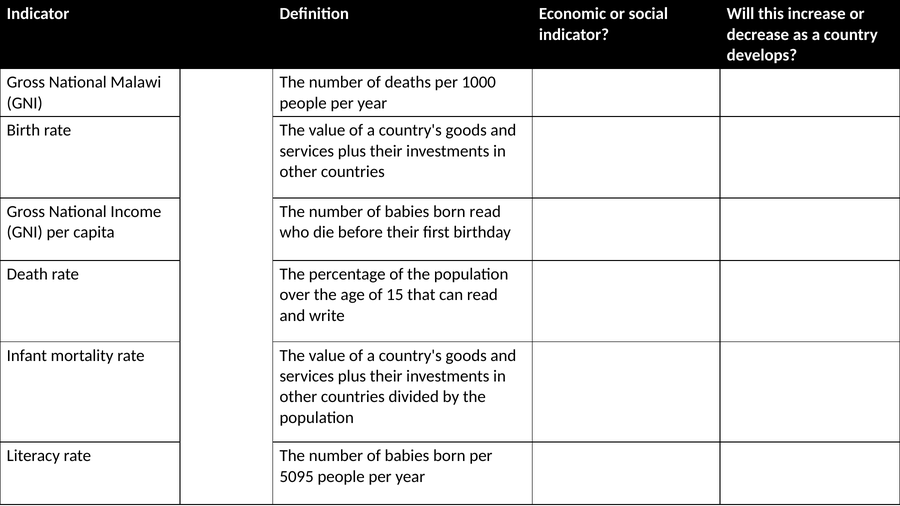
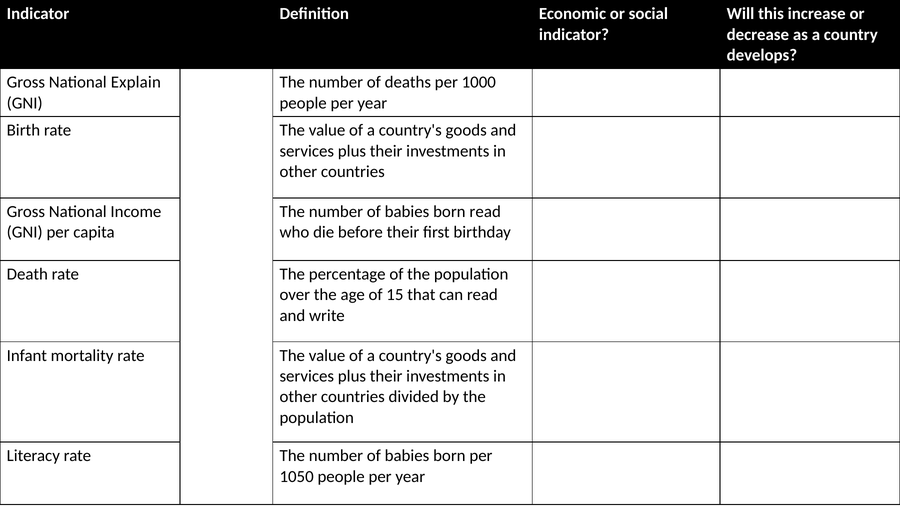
Malawi: Malawi -> Explain (136, 82)
5095: 5095 -> 1050 (297, 477)
